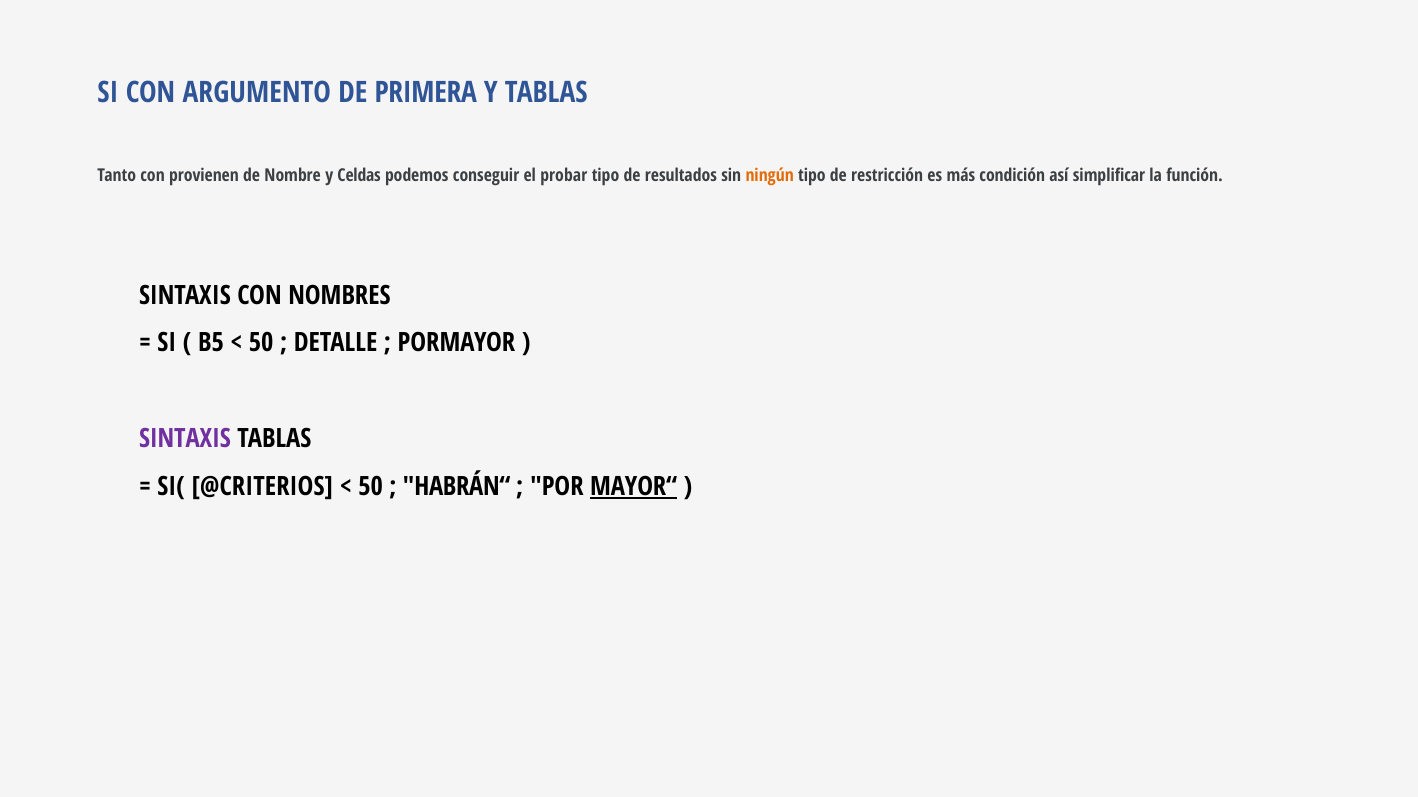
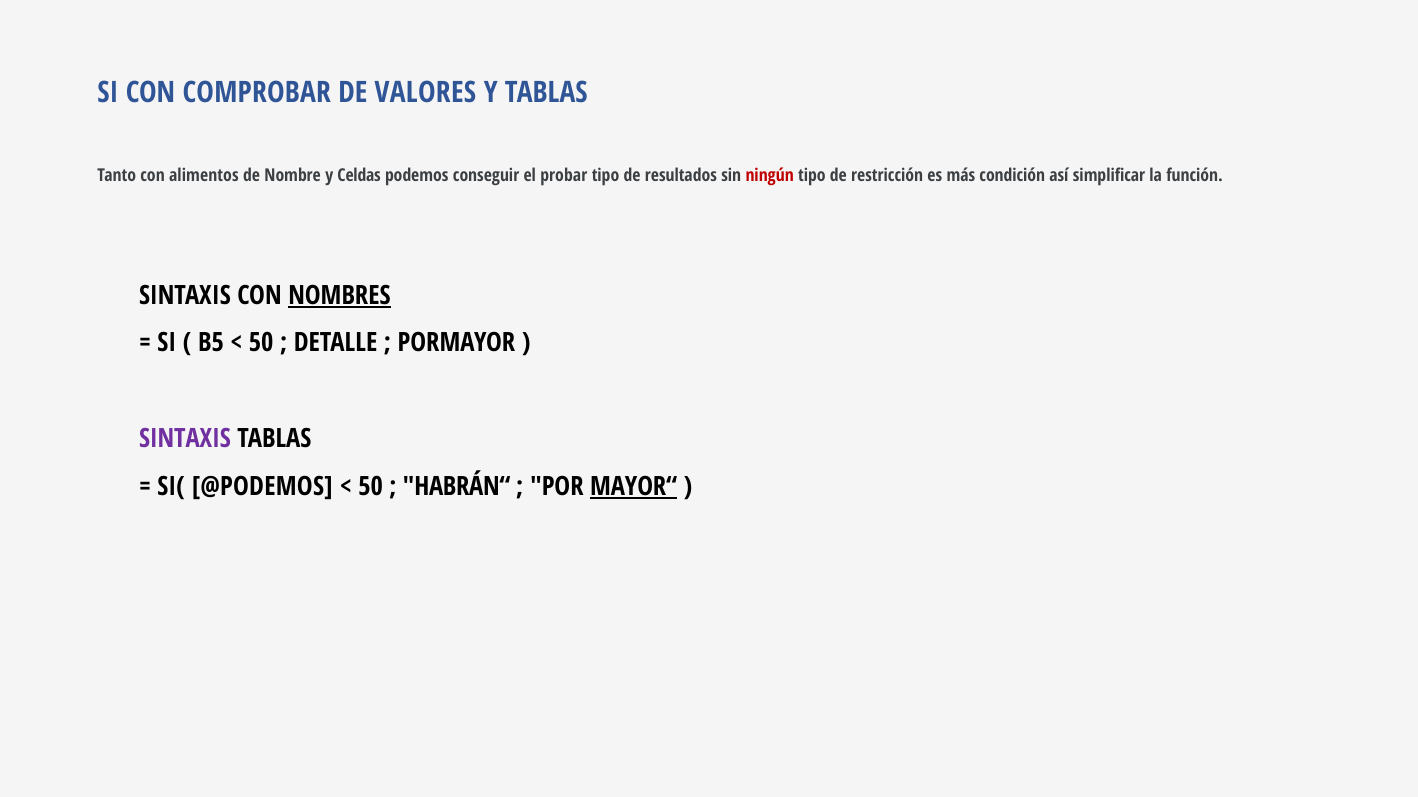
ARGUMENTO: ARGUMENTO -> COMPROBAR (257, 93)
PRIMERA: PRIMERA -> VALORES (425, 93)
provienen: provienen -> alimentos (204, 175)
ningún colour: orange -> red (770, 175)
NOMBRES underline: none -> present (339, 296)
@CRITERIOS: @CRITERIOS -> @PODEMOS (262, 487)
